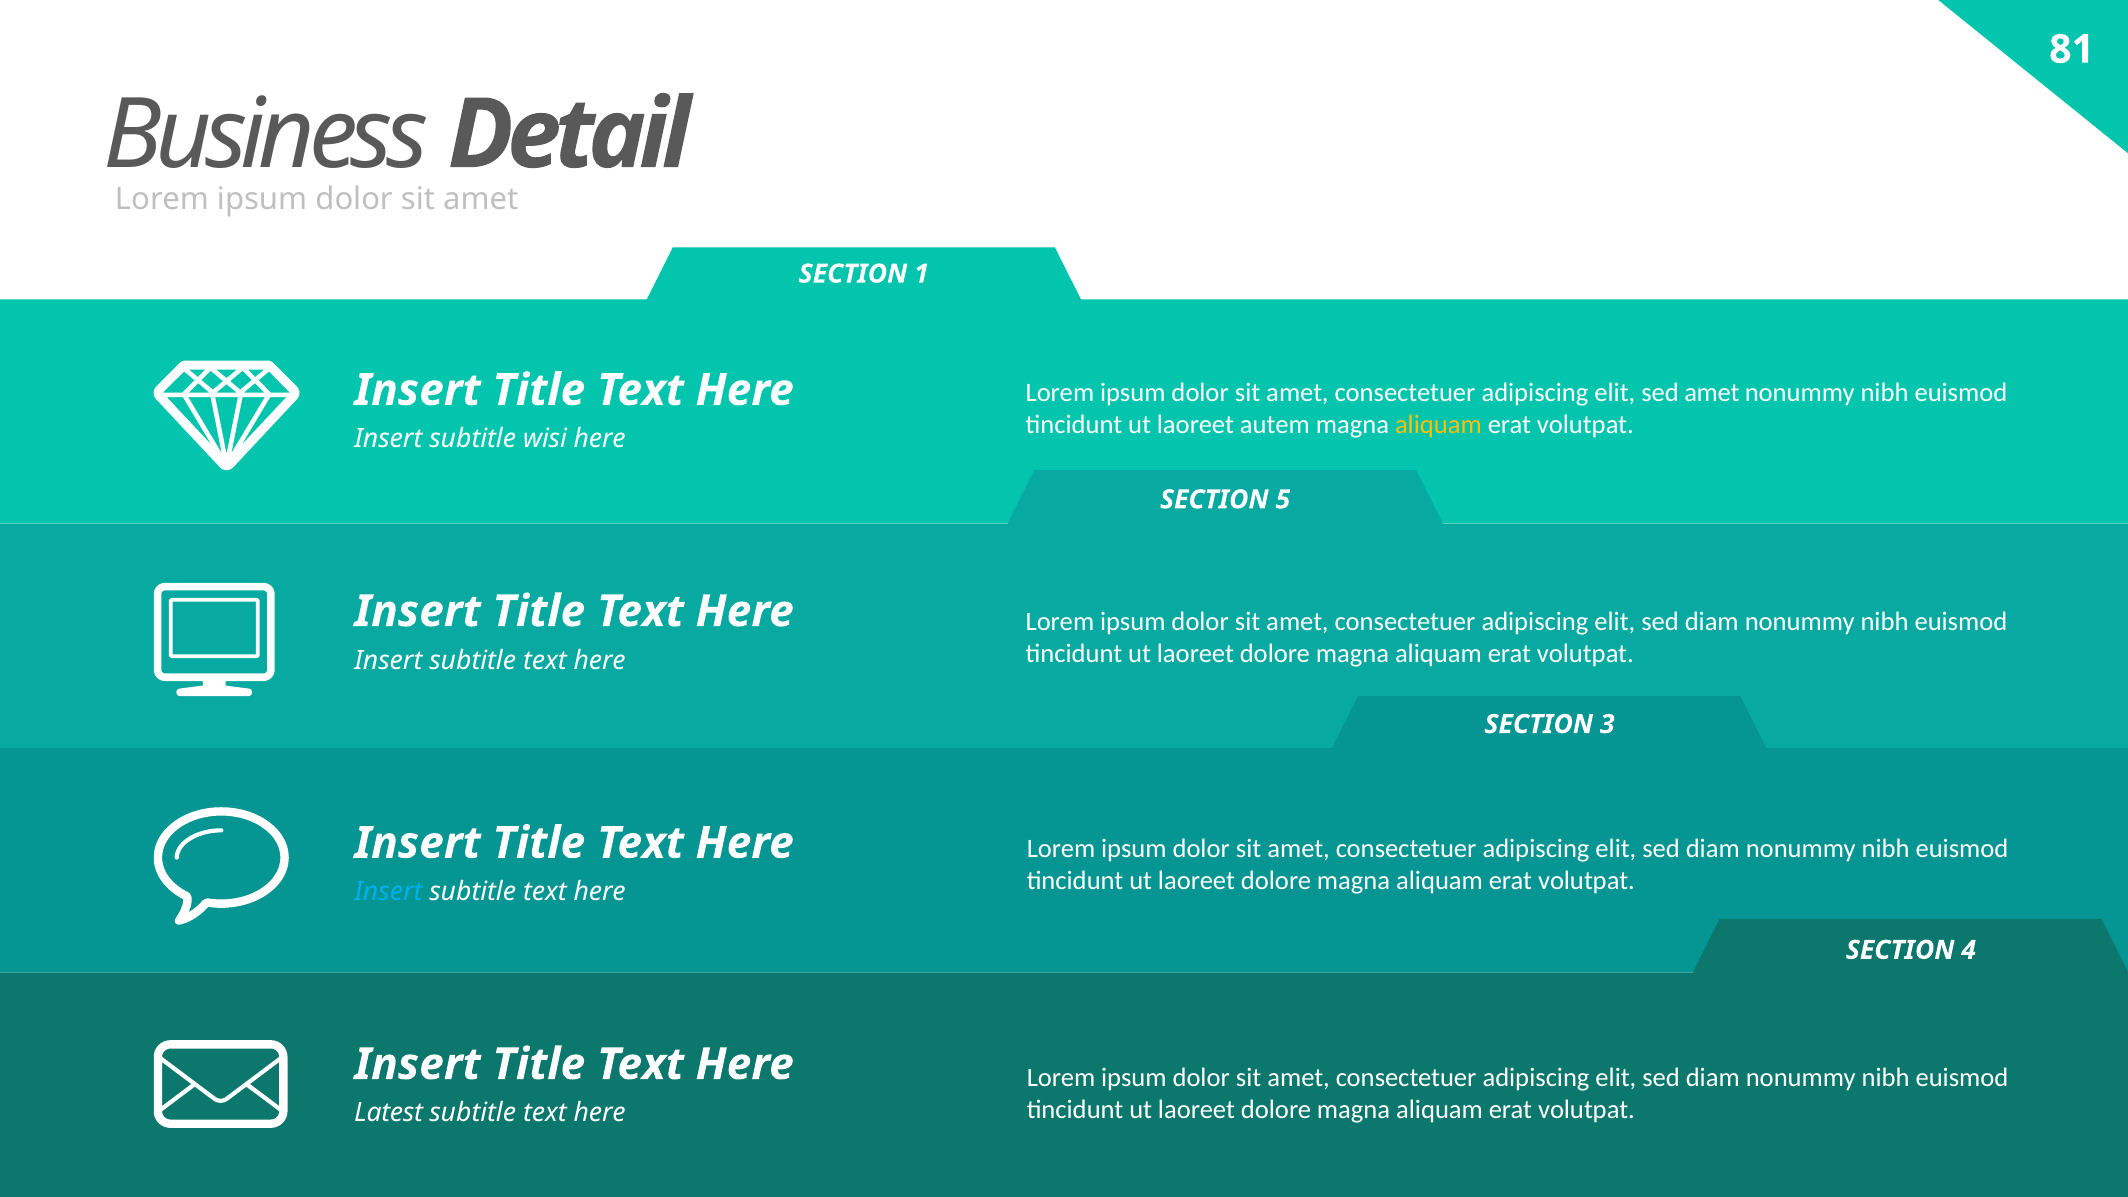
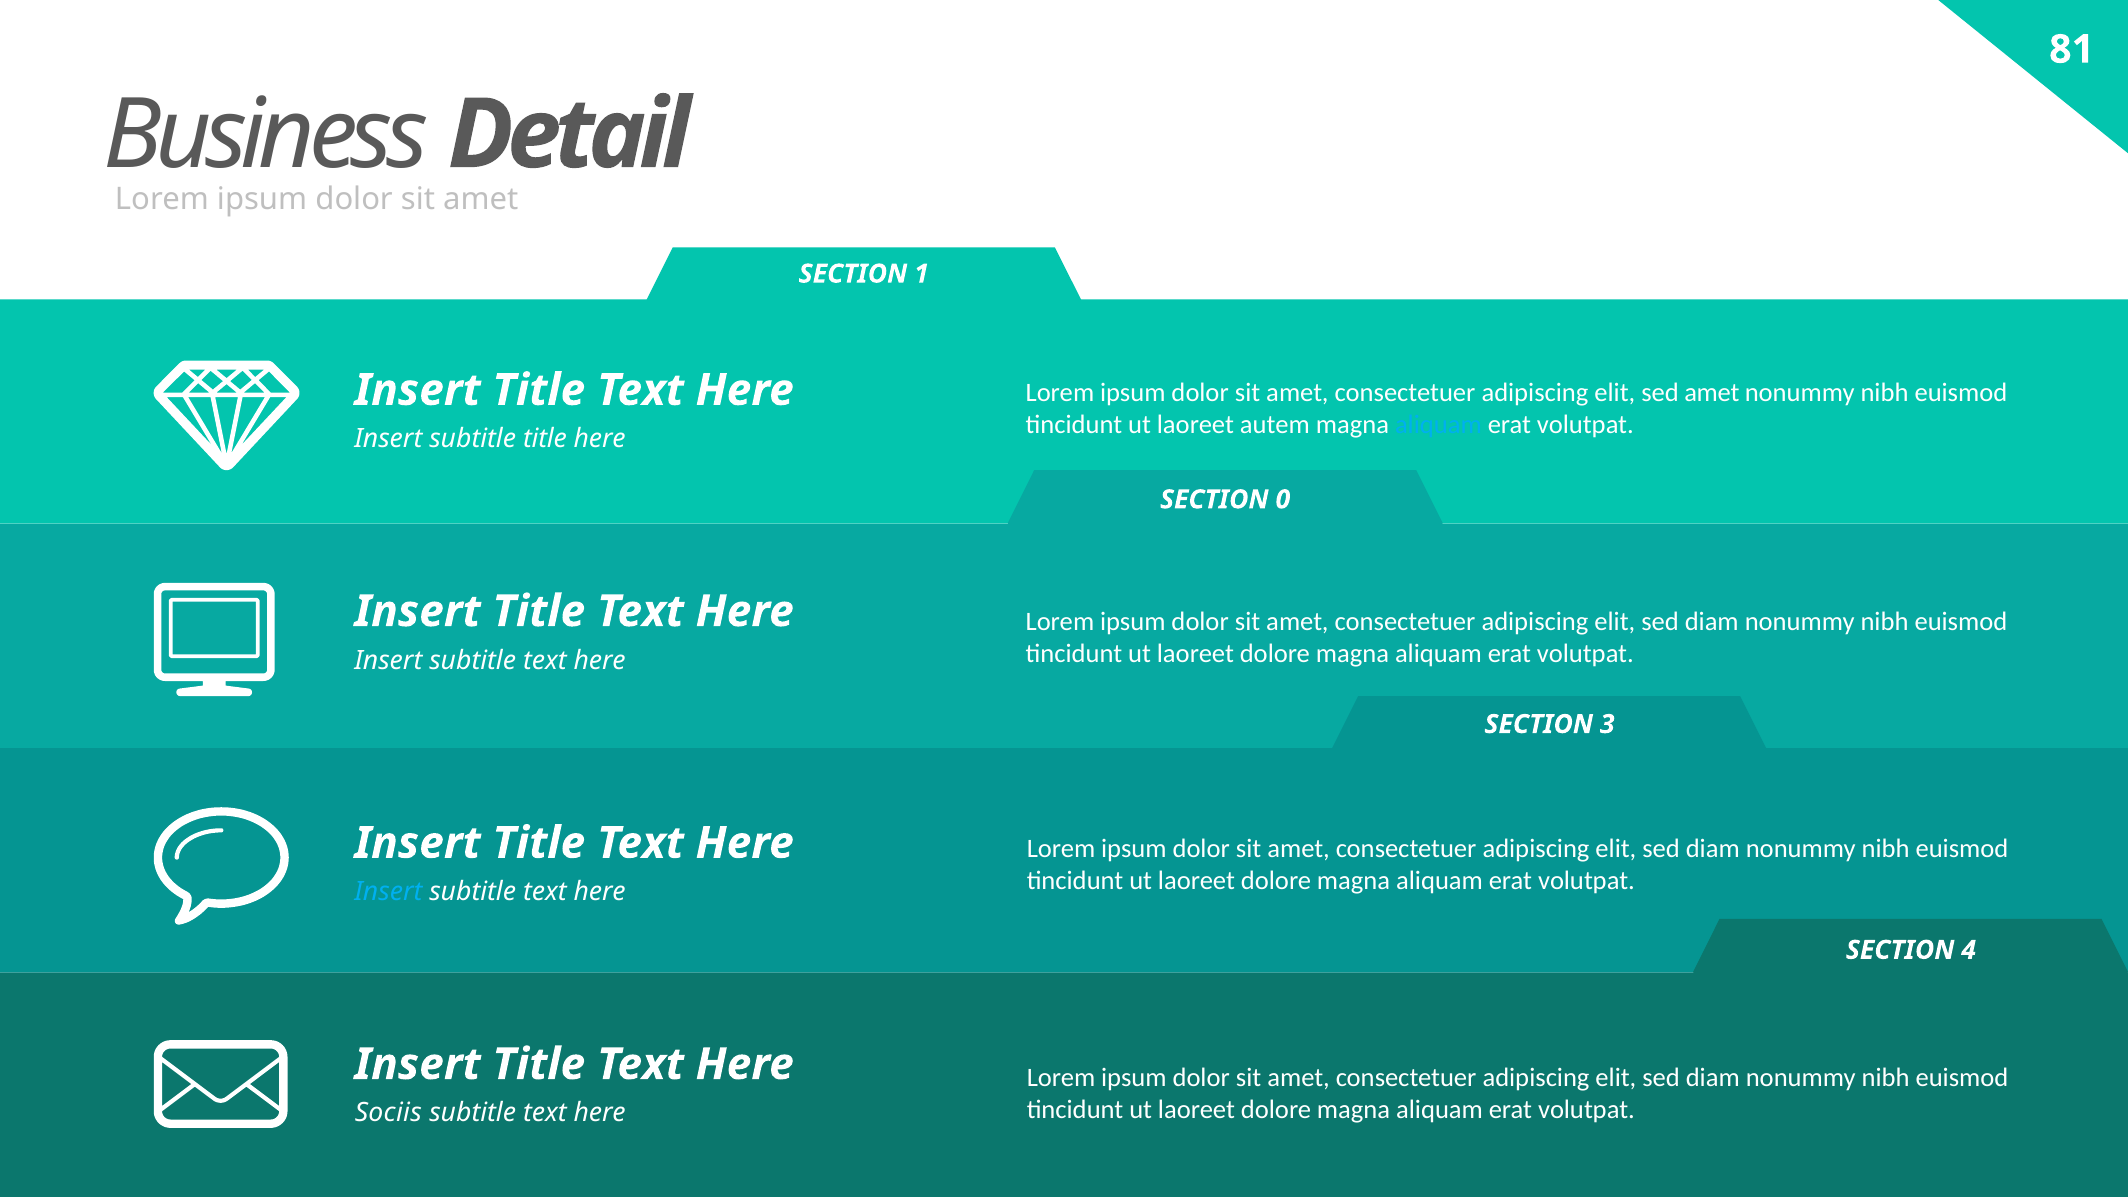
aliquam colour: yellow -> light blue (1438, 425)
subtitle wisi: wisi -> title (545, 439)
5: 5 -> 0 (1283, 500)
Latest: Latest -> Sociis (388, 1113)
